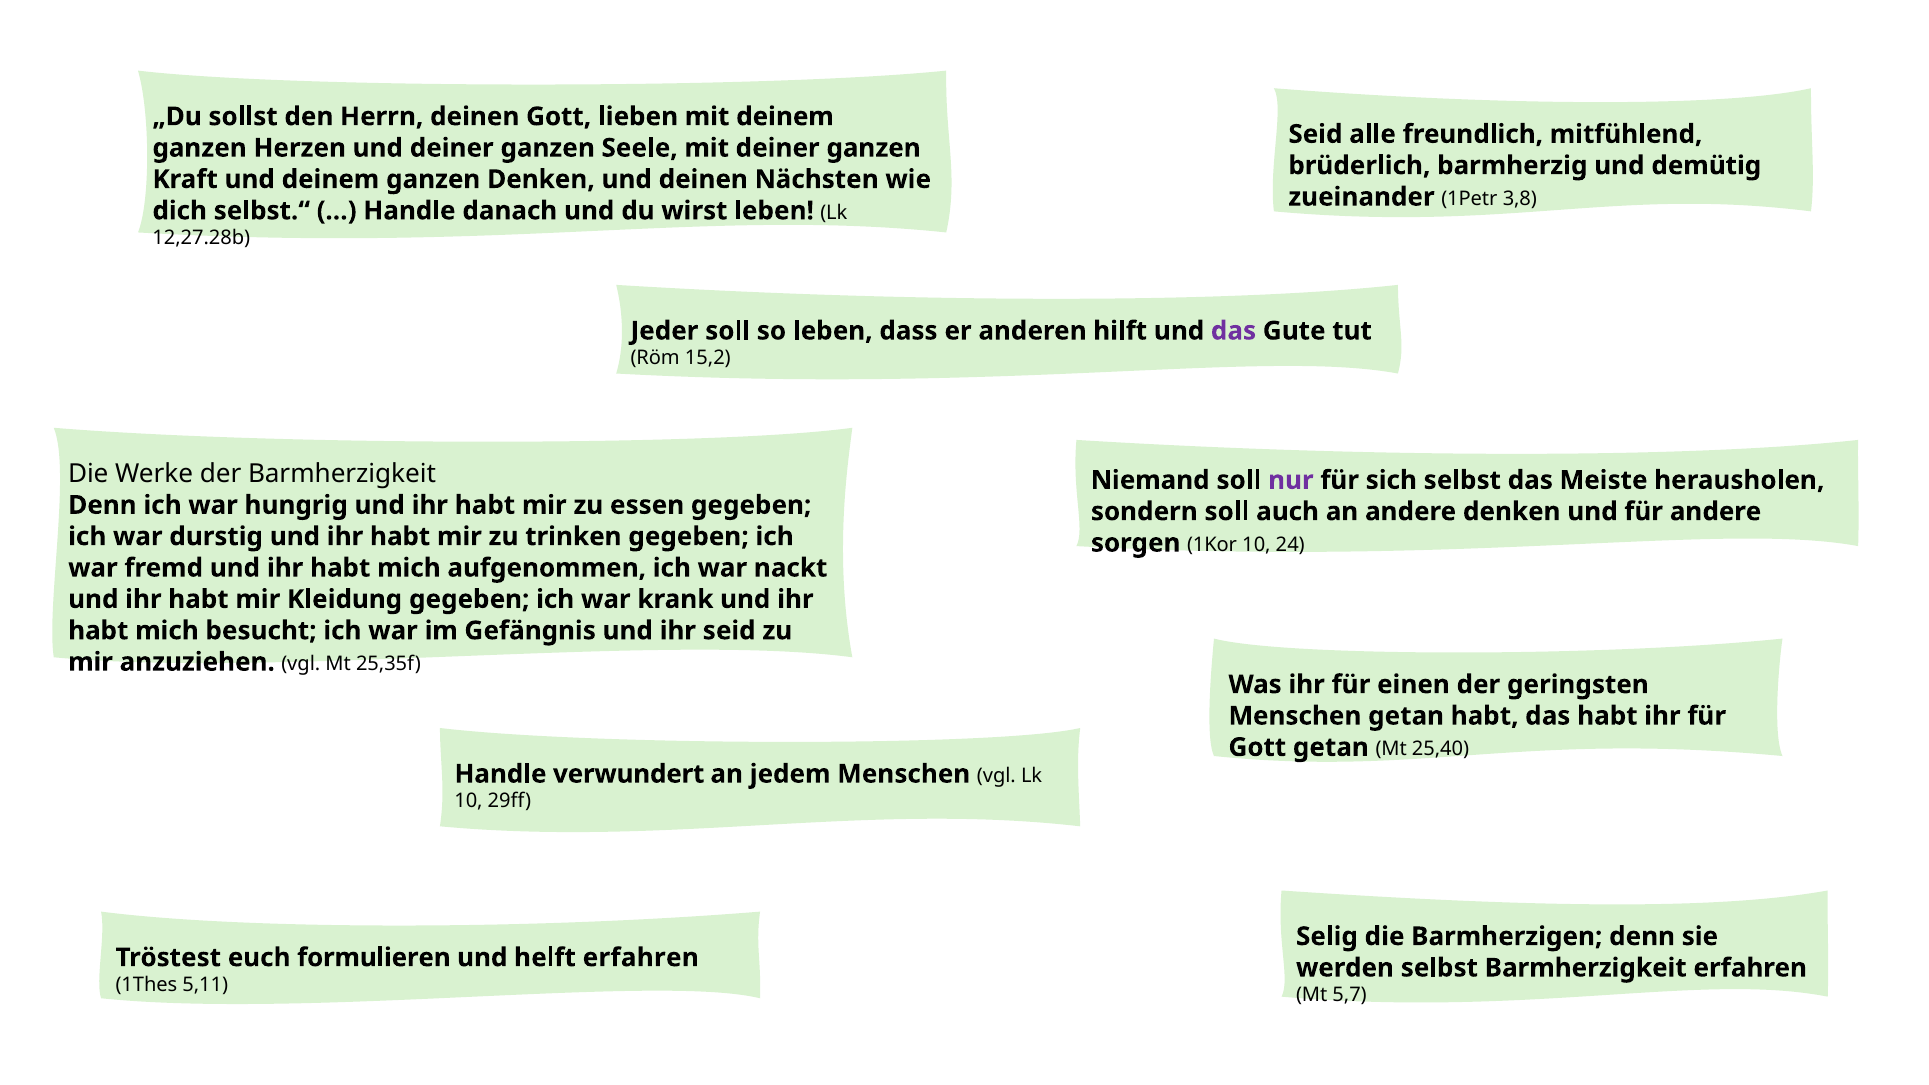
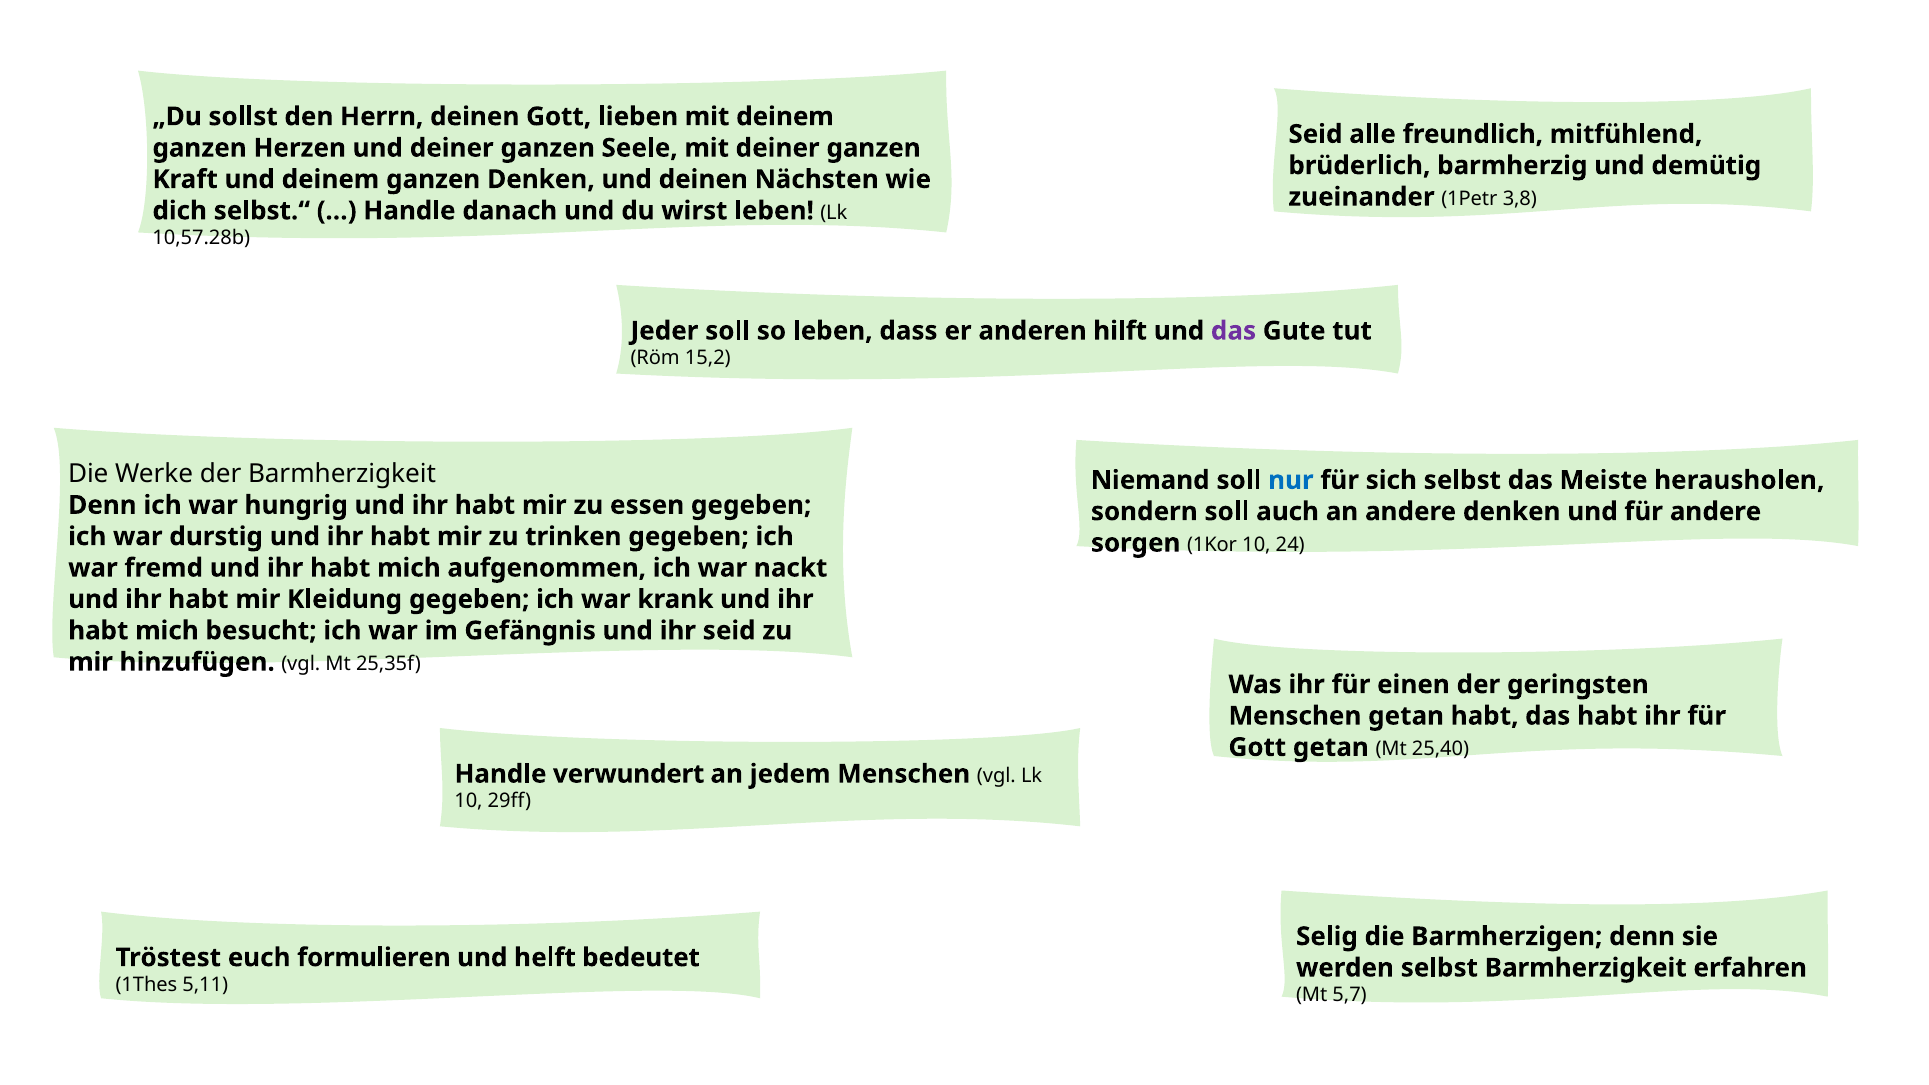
12,27.28b: 12,27.28b -> 10,57.28b (201, 238)
nur colour: purple -> blue (1291, 480)
anzuziehen: anzuziehen -> hinzufügen (197, 662)
helft erfahren: erfahren -> bedeutet (641, 958)
